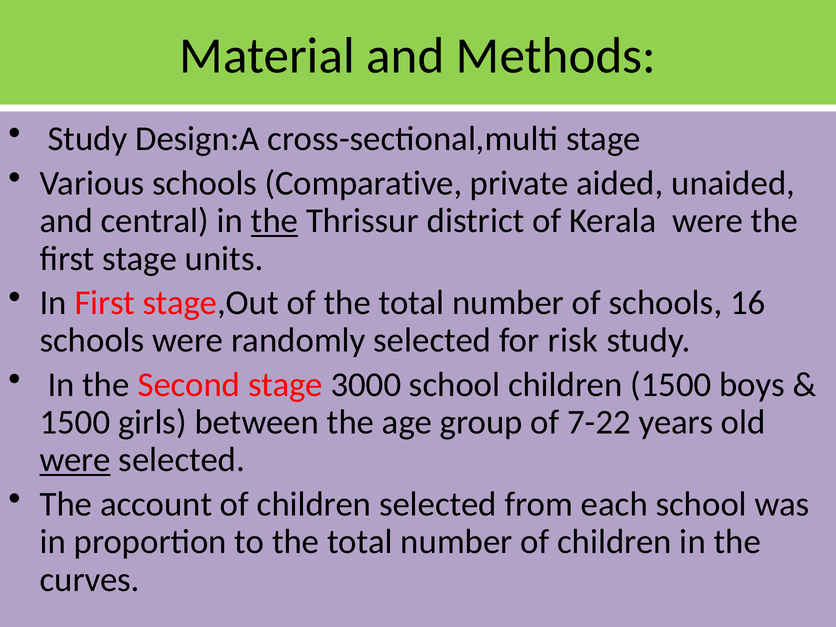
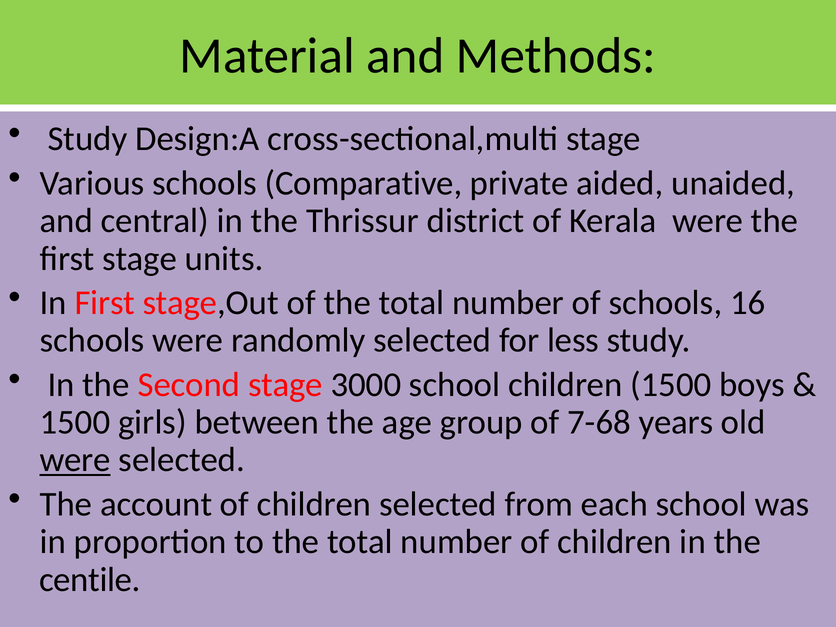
the underline: present -> none (275, 221)
risk: risk -> less (573, 340)
7-22: 7-22 -> 7-68 (599, 422)
curves: curves -> centile (90, 580)
